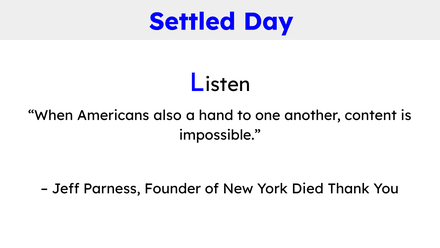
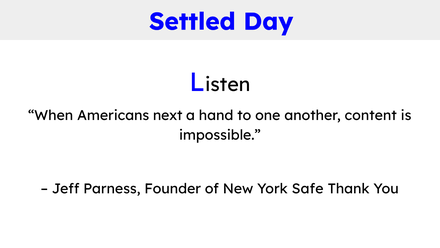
also: also -> next (168, 115)
Died: Died -> Safe (308, 188)
